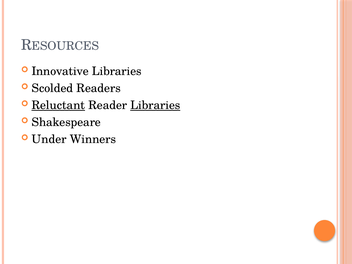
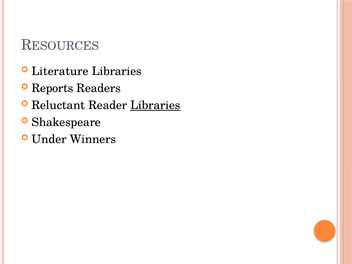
Innovative: Innovative -> Literature (60, 71)
Scolded: Scolded -> Reports (52, 88)
Reluctant underline: present -> none (58, 105)
